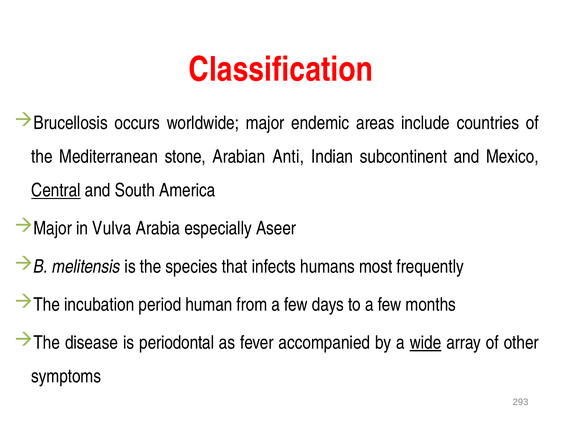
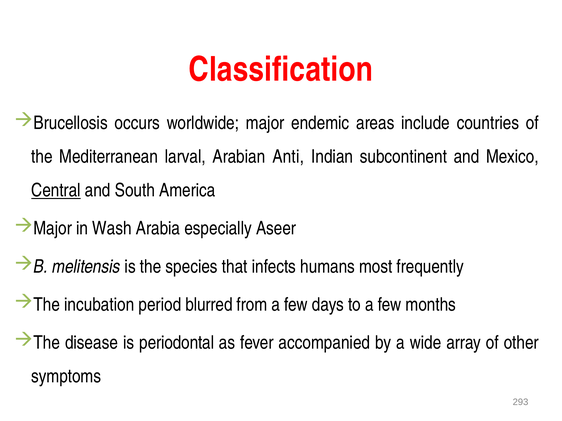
stone: stone -> larval (185, 157)
Vulva: Vulva -> Wash (112, 229)
human: human -> blurred (209, 305)
wide underline: present -> none (426, 343)
